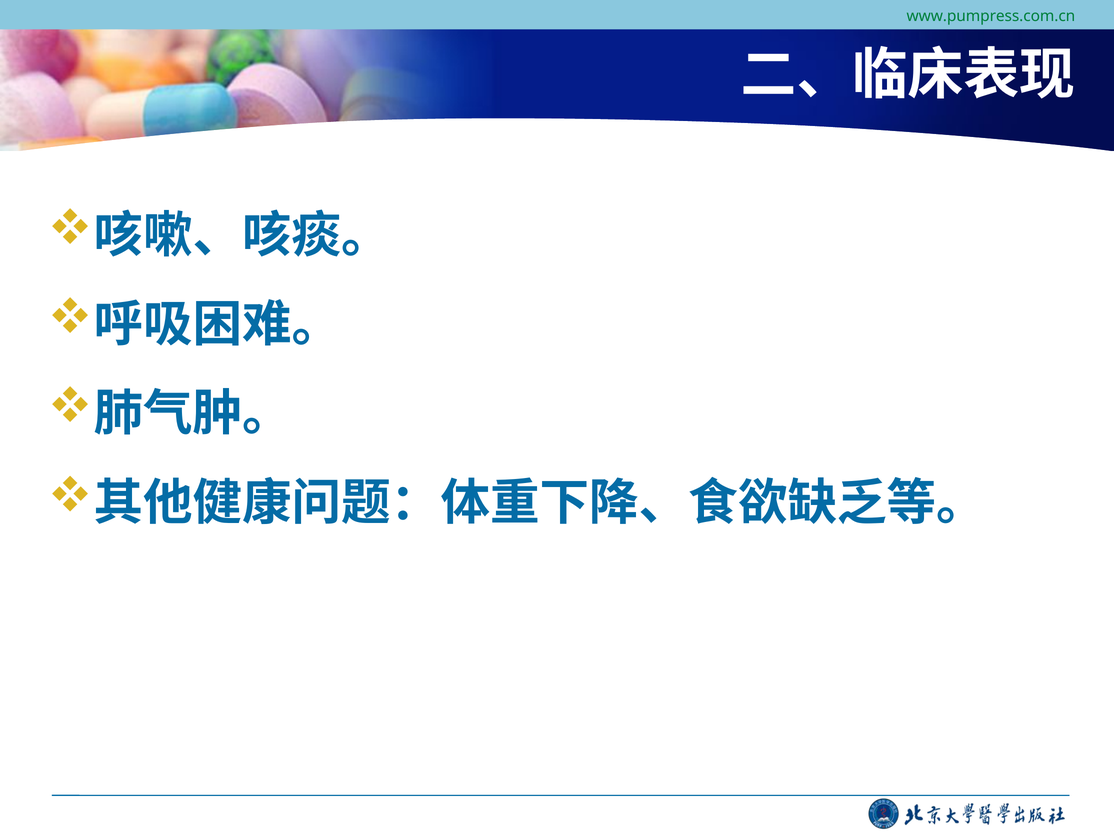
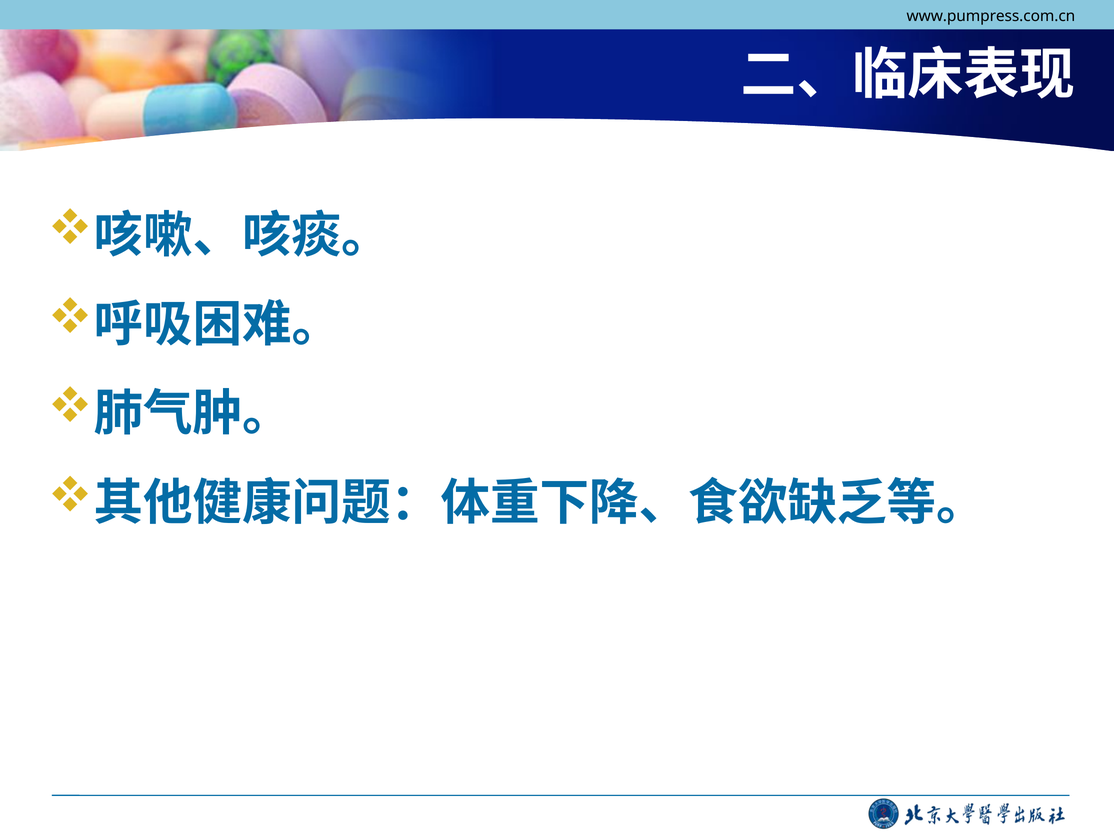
www.pumpress.com.cn colour: green -> black (991, 16)
